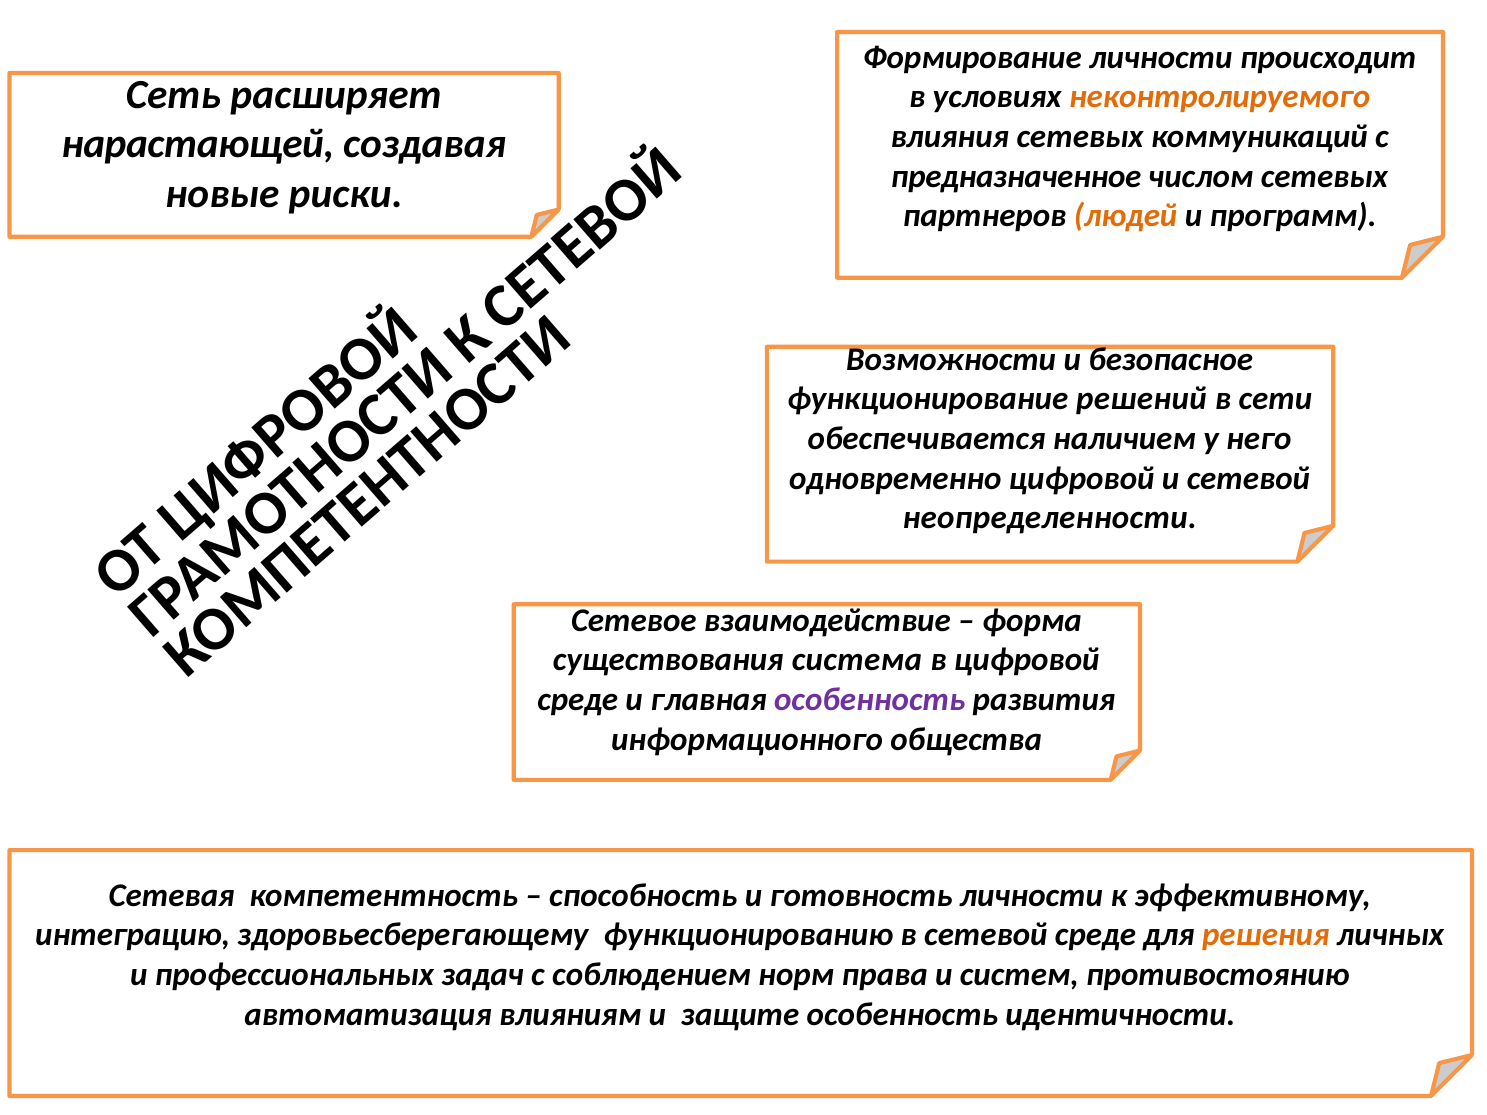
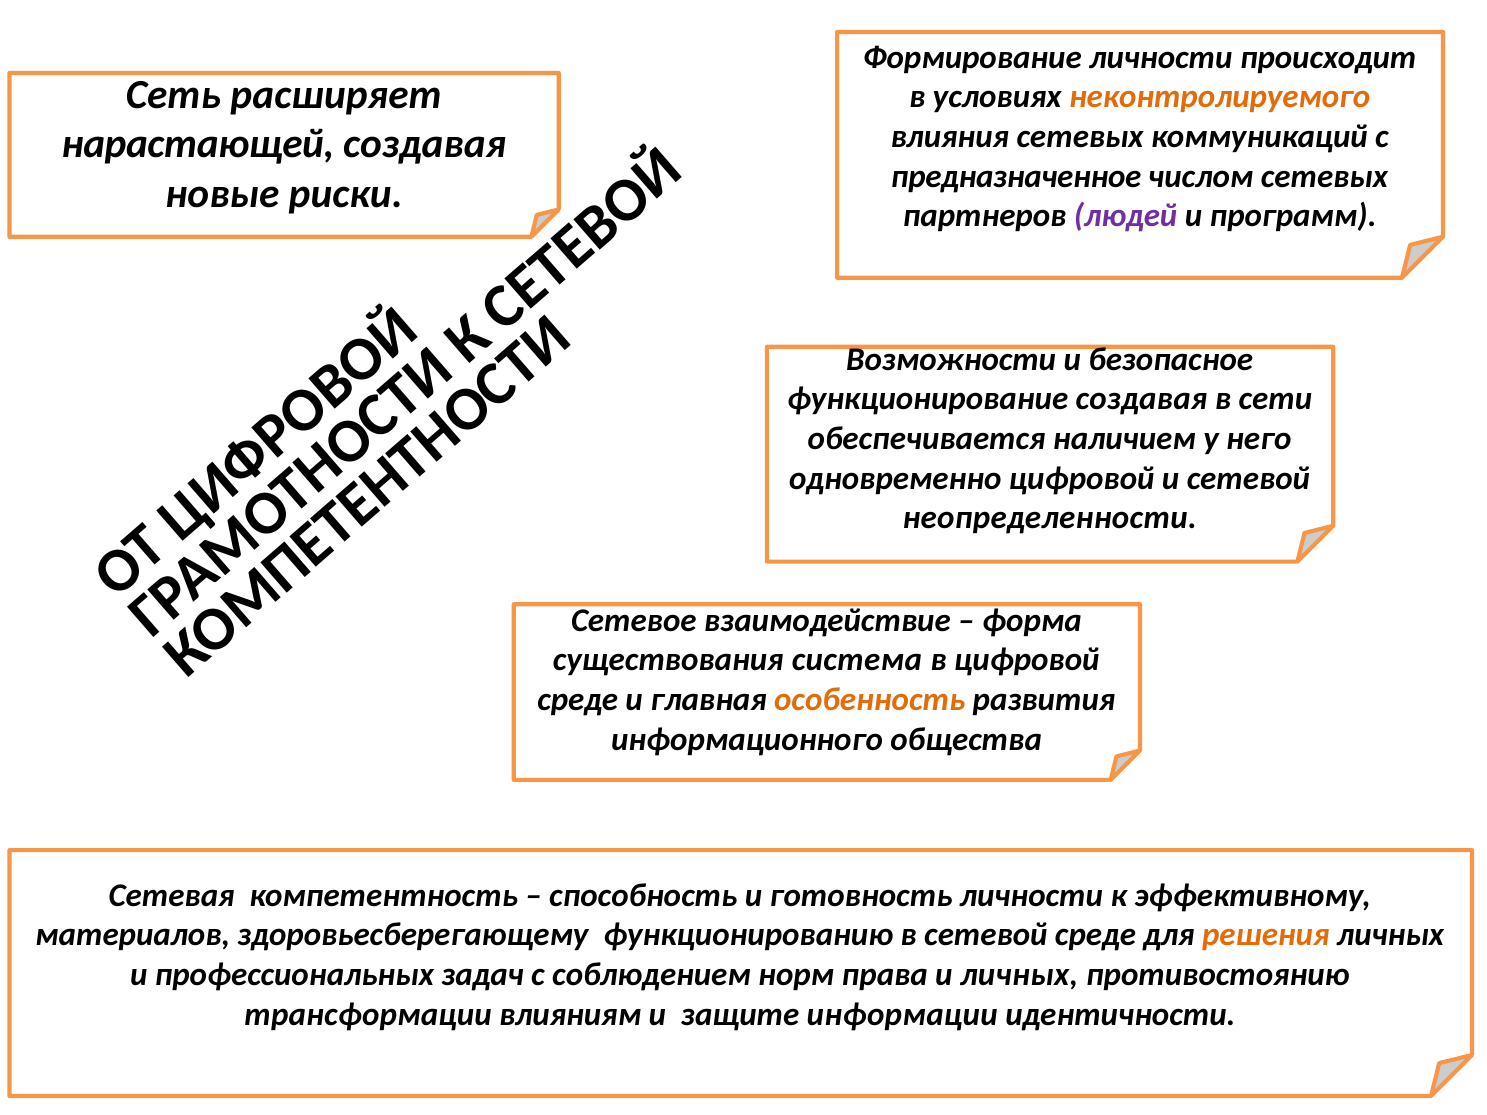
людей colour: orange -> purple (1126, 216)
функционирование решений: решений -> создавая (1141, 399)
особенность colour: purple -> orange (870, 700)
интеграцию: интеграцию -> материалов (133, 935)
и систем: систем -> личных (1019, 975)
автоматизация: автоматизация -> трансформации (368, 1014)
защите особенность: особенность -> информации (902, 1014)
